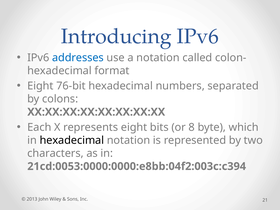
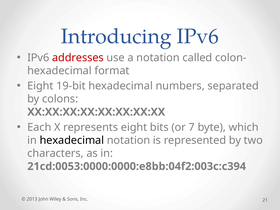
addresses colour: blue -> red (78, 58)
76-bit: 76-bit -> 19-bit (71, 86)
8: 8 -> 7 (192, 127)
